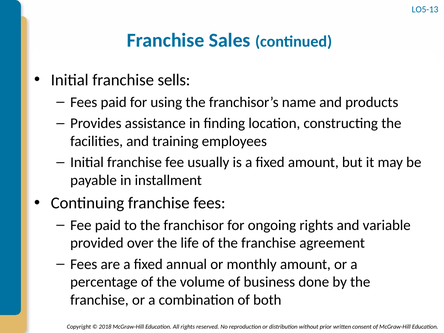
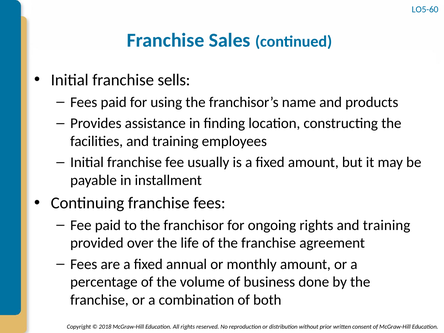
LO5-13: LO5-13 -> LO5-60 (425, 9)
rights and variable: variable -> training (387, 225)
